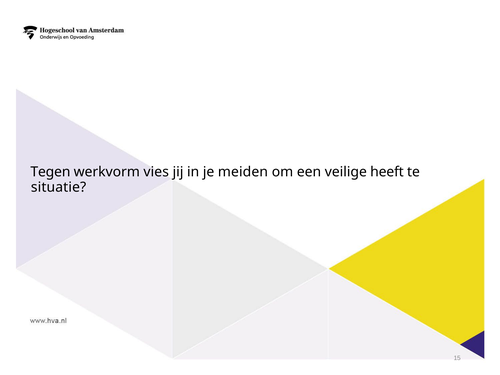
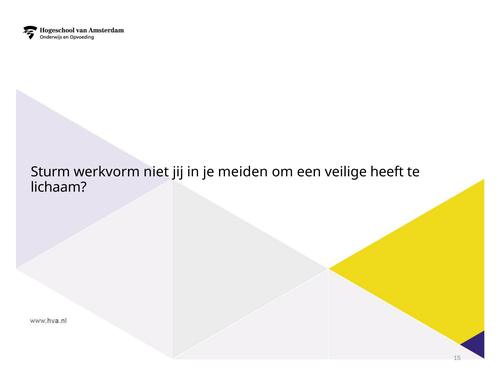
Tegen: Tegen -> Sturm (50, 172)
vies: vies -> niet (156, 172)
situatie: situatie -> lichaam (59, 187)
